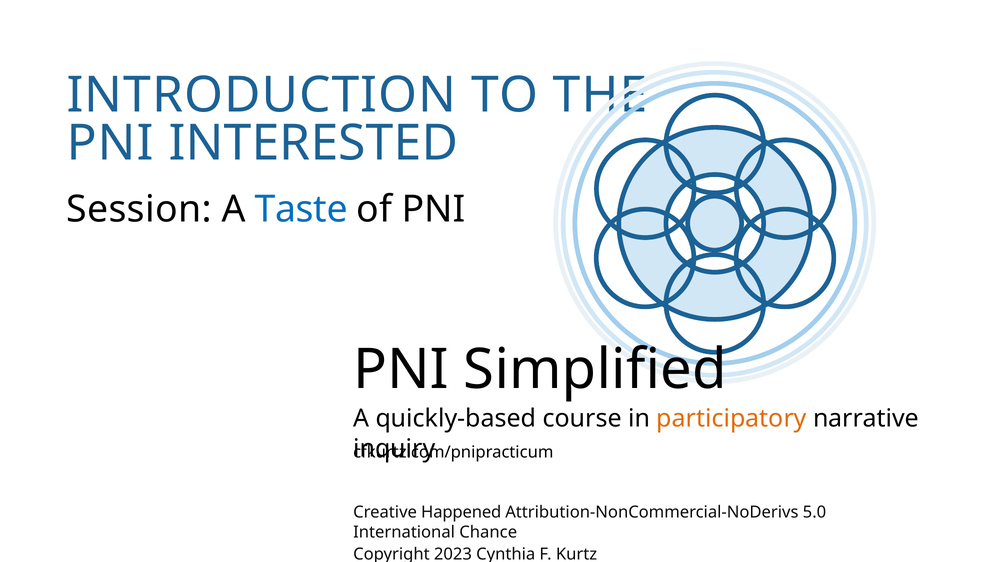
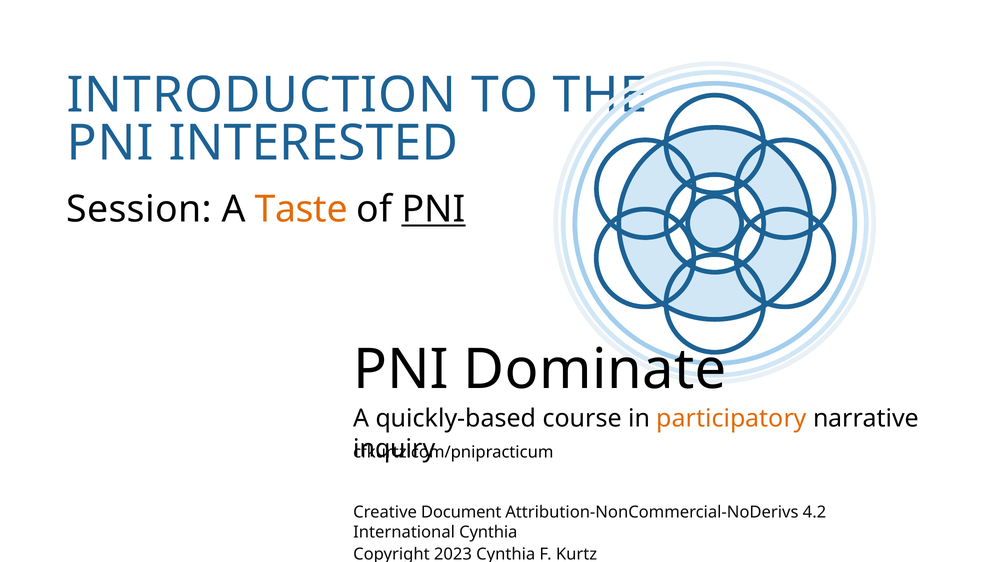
Taste colour: blue -> orange (301, 209)
PNI underline: none -> present (434, 209)
Simplified: Simplified -> Dominate (595, 370)
Happened: Happened -> Document (461, 512)
5.0: 5.0 -> 4.2 (814, 512)
International Chance: Chance -> Cynthia (488, 532)
